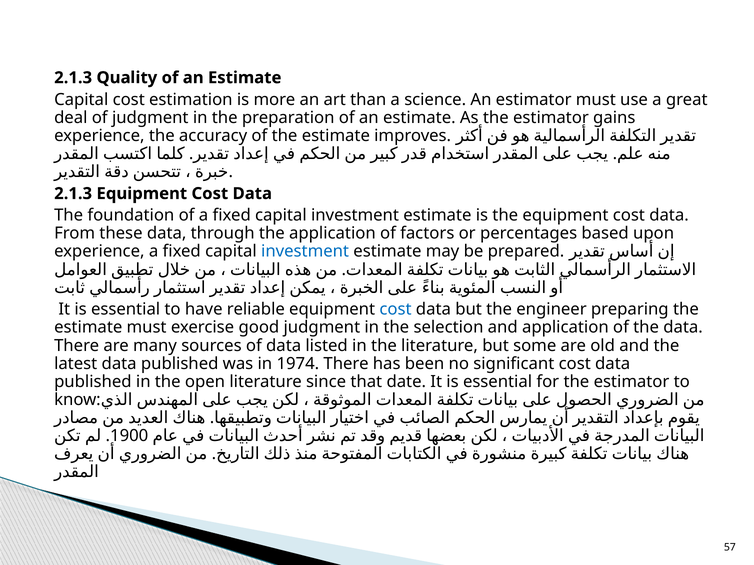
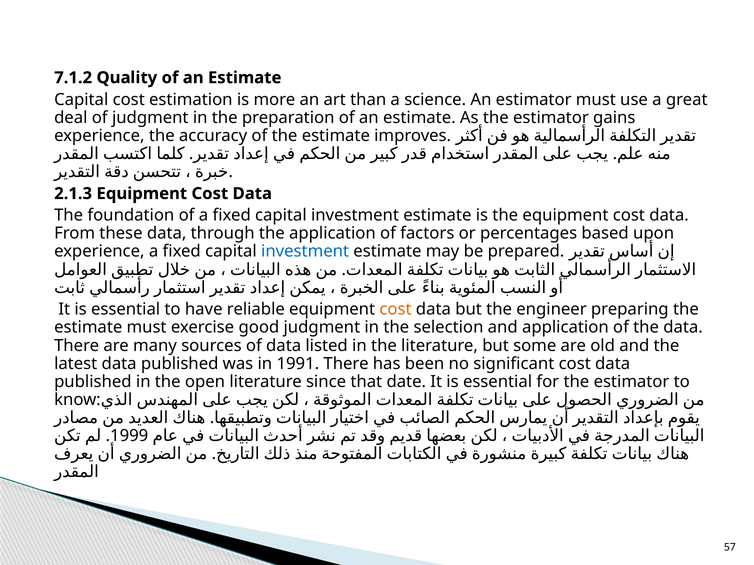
2.1.3: 2.1.3 -> 7.1.2 (73, 78)
cost colour: blue -> orange (396, 310)
1974: 1974 -> 1991 (298, 364)
1900: 1900 -> 1999 (129, 436)
